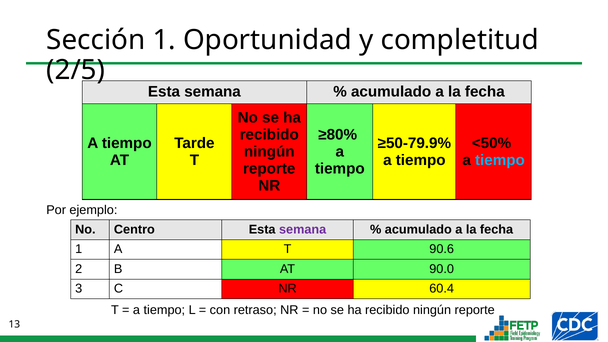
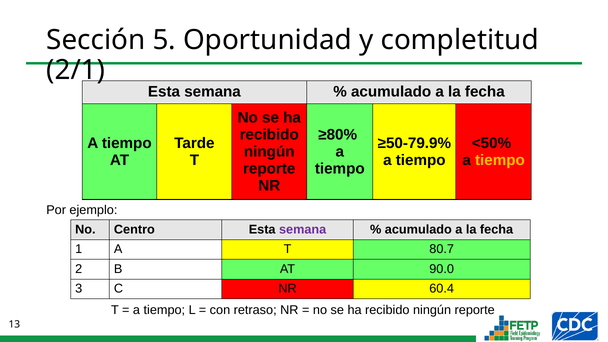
Sección 1: 1 -> 5 (164, 40)
2/5: 2/5 -> 2/1 (76, 70)
tiempo colour: light blue -> yellow (500, 160)
90.6: 90.6 -> 80.7 (442, 249)
